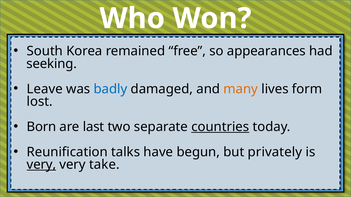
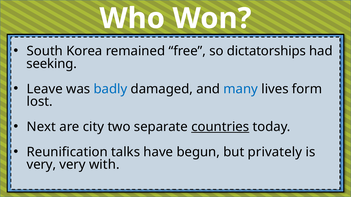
appearances: appearances -> dictatorships (266, 51)
many colour: orange -> blue (241, 89)
Born: Born -> Next (41, 127)
last: last -> city (93, 127)
very underline: present -> none (41, 165)
take: take -> with (104, 165)
